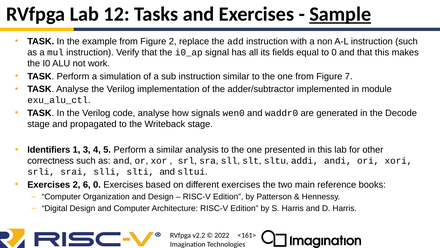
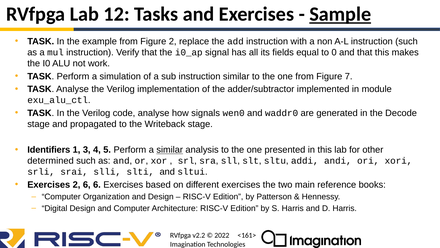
similar underline: none -> present (170, 150)
correctness: correctness -> determined (51, 161)
6 0: 0 -> 6 (97, 184)
